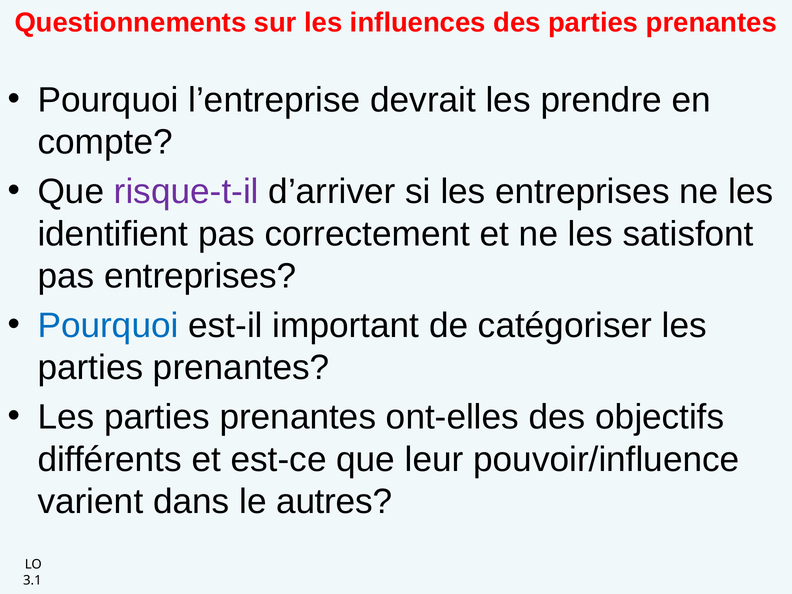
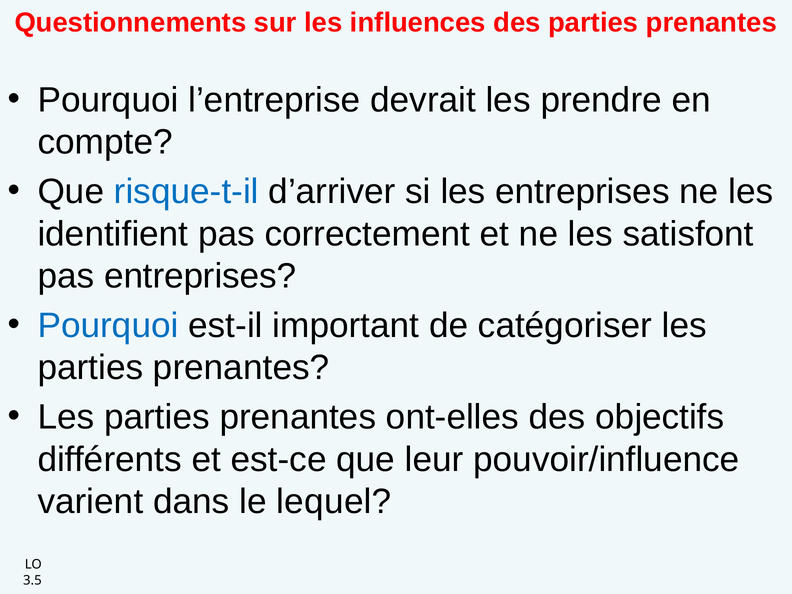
risque-t-il colour: purple -> blue (186, 192)
autres: autres -> lequel (334, 502)
3.1: 3.1 -> 3.5 (32, 580)
